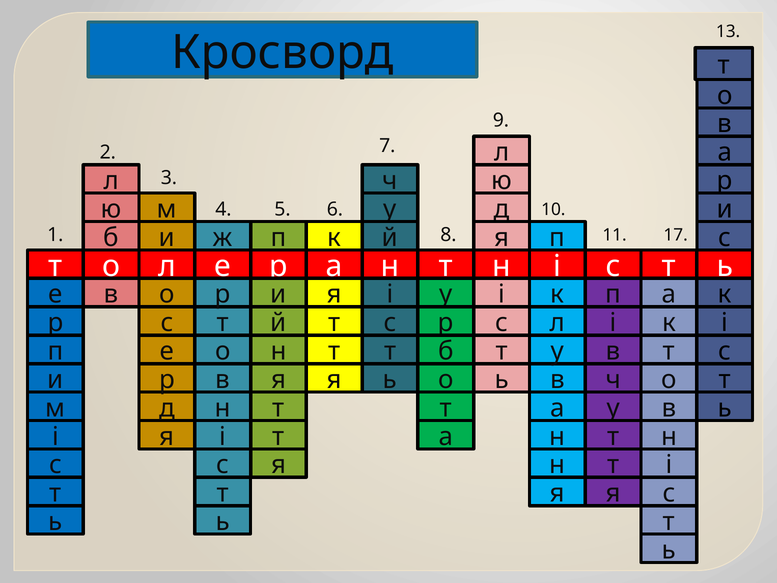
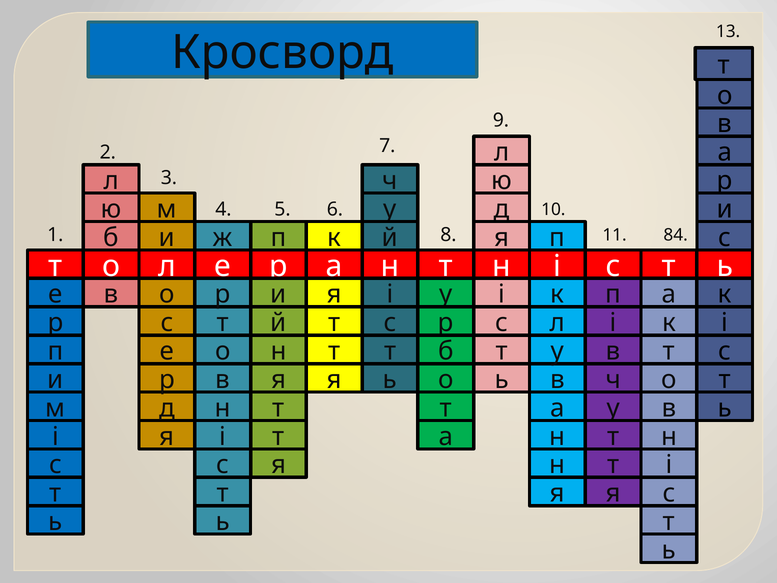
17: 17 -> 84 (676, 235)
